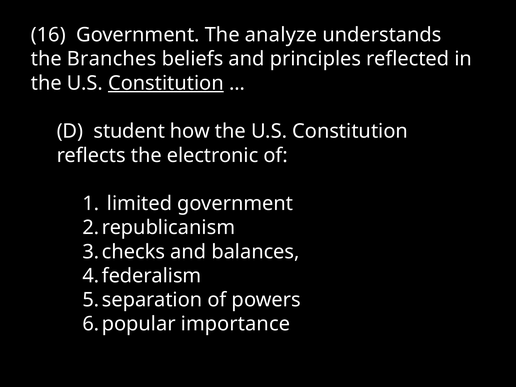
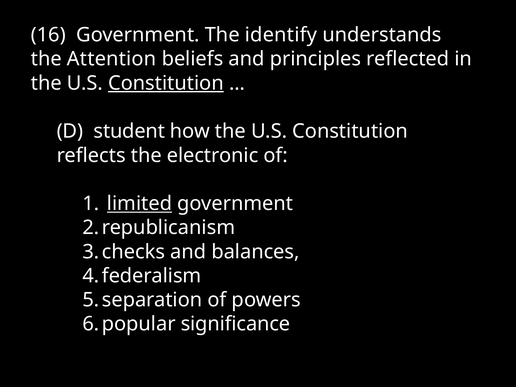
analyze: analyze -> identify (281, 35)
Branches: Branches -> Attention (112, 59)
limited underline: none -> present (140, 204)
importance: importance -> significance (236, 324)
